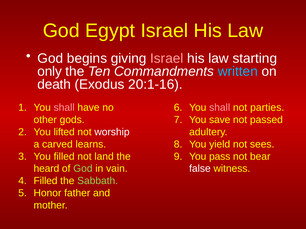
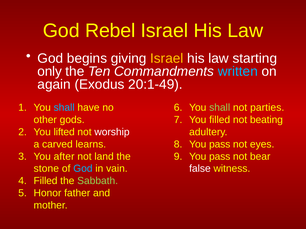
Egypt: Egypt -> Rebel (110, 31)
Israel colour: pink -> yellow (167, 58)
death: death -> again (54, 85)
20:1-16: 20:1-16 -> 20:1-49 (155, 85)
shall colour: pink -> light blue (64, 108)
shall colour: pink -> light green (220, 108)
You save: save -> filled (220, 120)
passed: passed -> beating (266, 120)
yield: yield -> pass (220, 145)
sees: sees -> eyes (262, 145)
You filled: filled -> after (64, 157)
heard: heard -> stone (46, 169)
God colour: light green -> light blue (83, 169)
